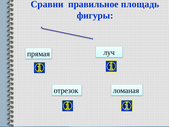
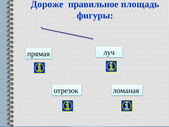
Сравни: Сравни -> Дороже (47, 4)
